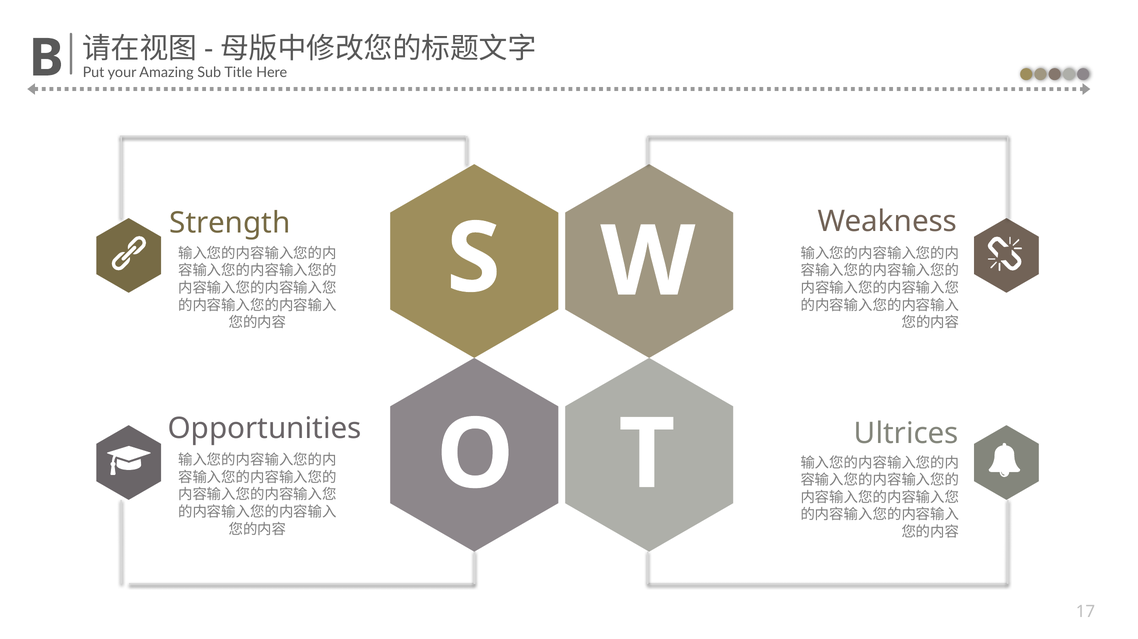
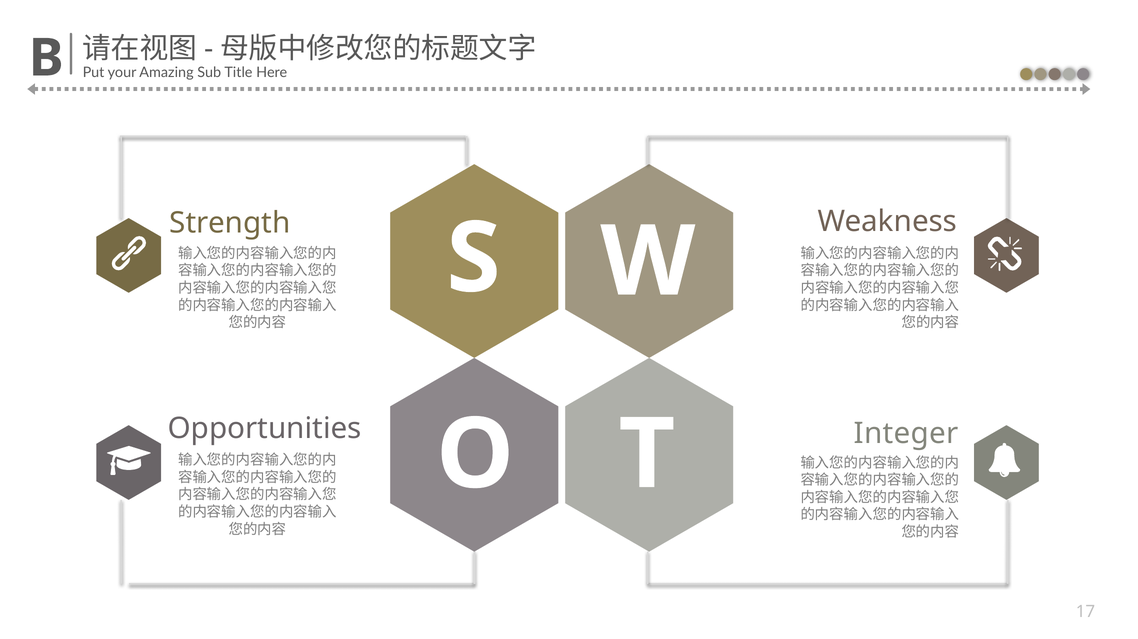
Ultrices: Ultrices -> Integer (906, 433)
